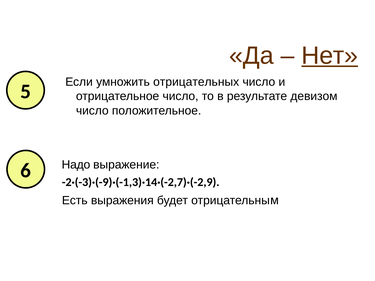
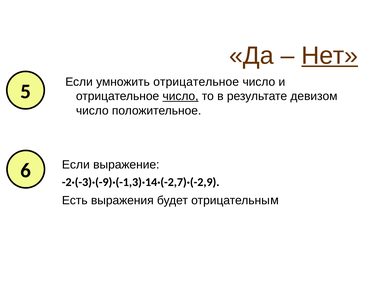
умножить отрицательных: отрицательных -> отрицательное (196, 82)
число underline: none -> present (181, 96)
Надо: Надо -> Если (76, 165)
